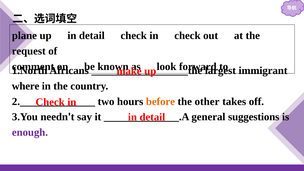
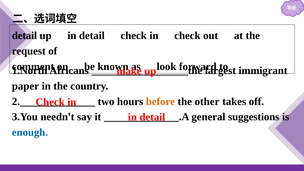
plane: plane -> detail (24, 36)
where: where -> paper (25, 86)
enough colour: purple -> blue (30, 132)
